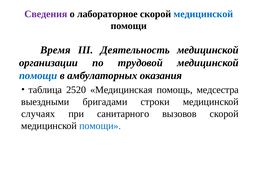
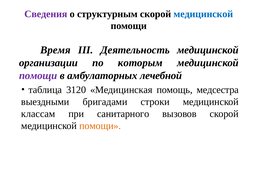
лабораторное: лабораторное -> структурным (107, 14)
трудовой: трудовой -> которым (140, 63)
помощи colour: blue -> purple (38, 75)
оказания: оказания -> лечебной (161, 75)
2520: 2520 -> 3120 (76, 90)
случаях: случаях -> классам (38, 113)
помощи colour: blue -> orange (100, 125)
